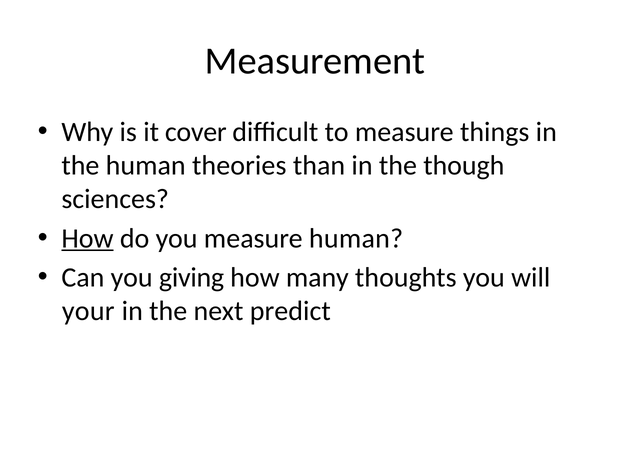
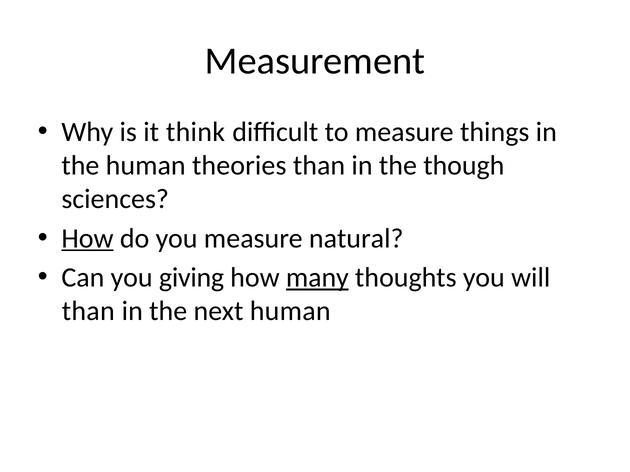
cover: cover -> think (195, 132)
measure human: human -> natural (356, 239)
many underline: none -> present (317, 278)
your: your -> than (88, 311)
next predict: predict -> human (290, 311)
